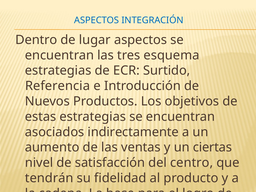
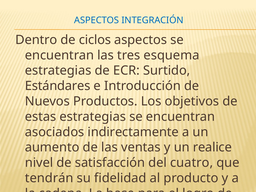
lugar: lugar -> ciclos (95, 40)
Referencia: Referencia -> Estándares (58, 86)
ciertas: ciertas -> realice (212, 147)
centro: centro -> cuatro (192, 163)
